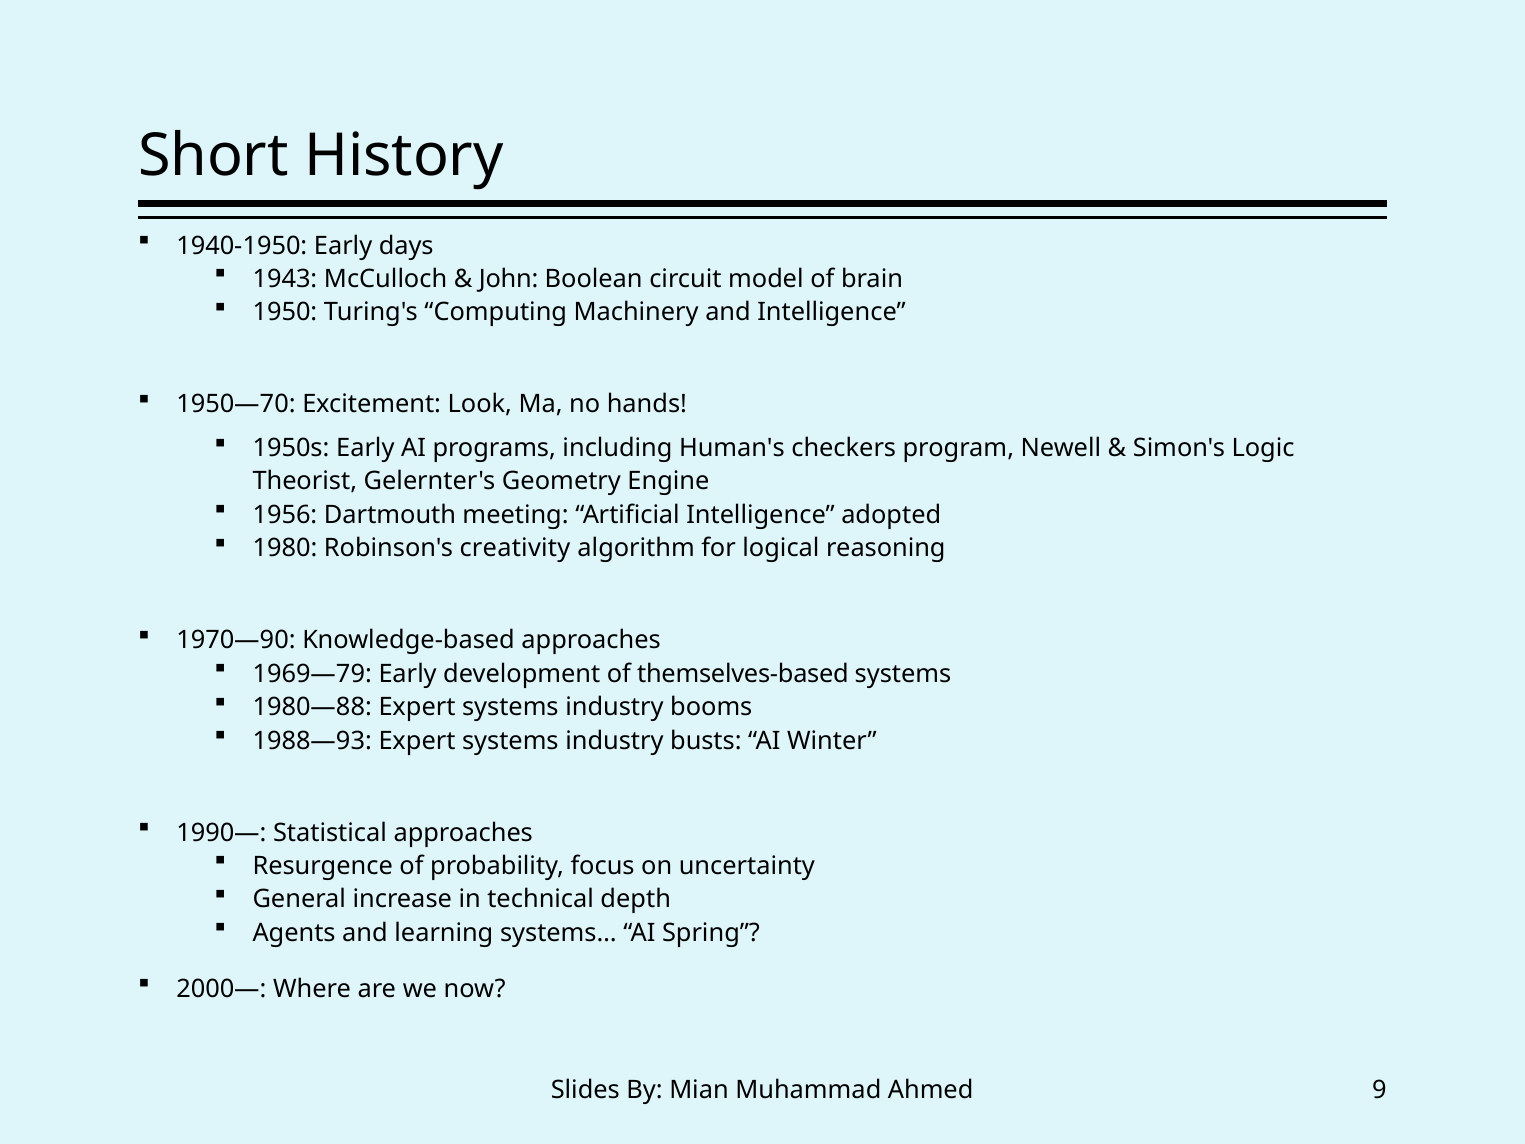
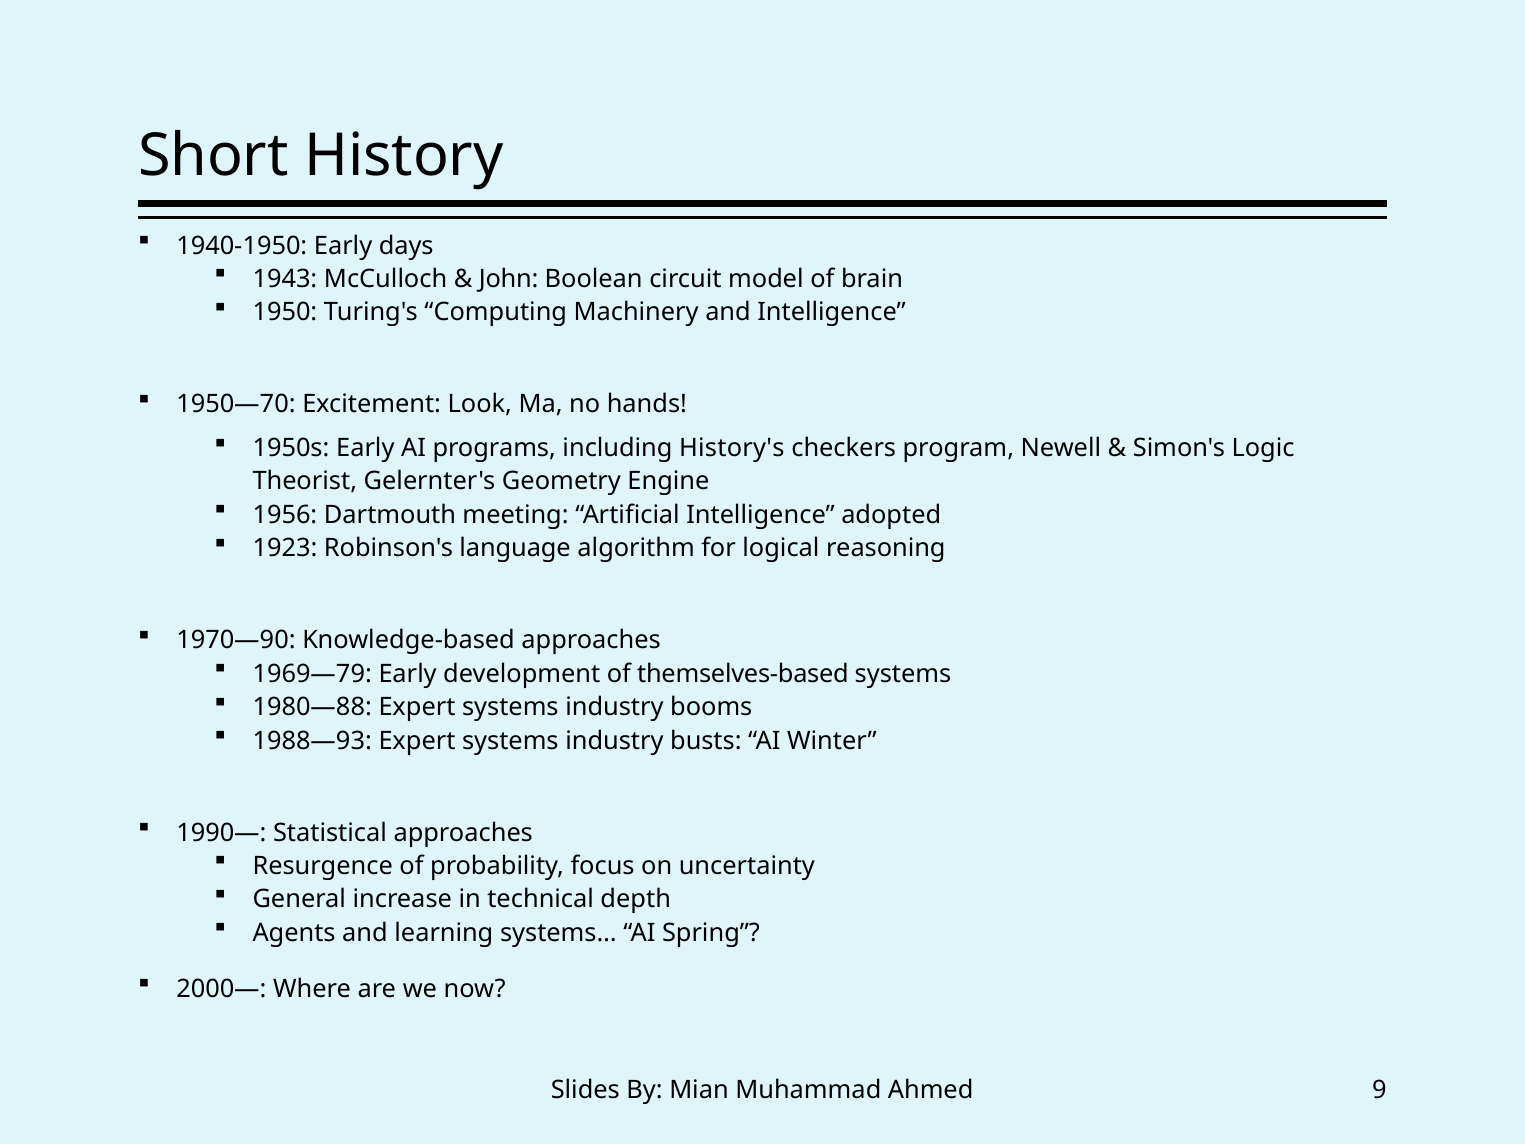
Human's: Human's -> History's (732, 448)
1980: 1980 -> 1923 (285, 548)
creativity: creativity -> language (515, 548)
